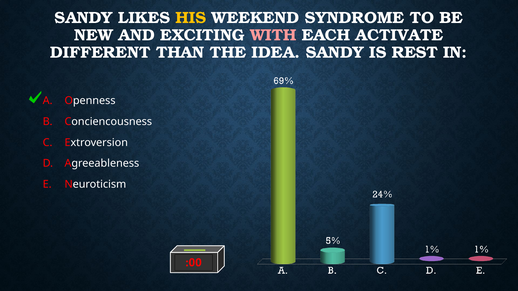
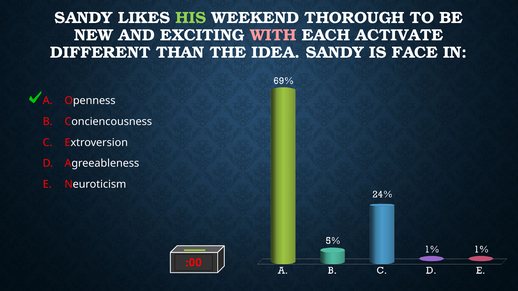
HIS colour: yellow -> light green (191, 18)
SYNDROME: SYNDROME -> THOROUGH (355, 18)
REST: REST -> FACE (415, 53)
